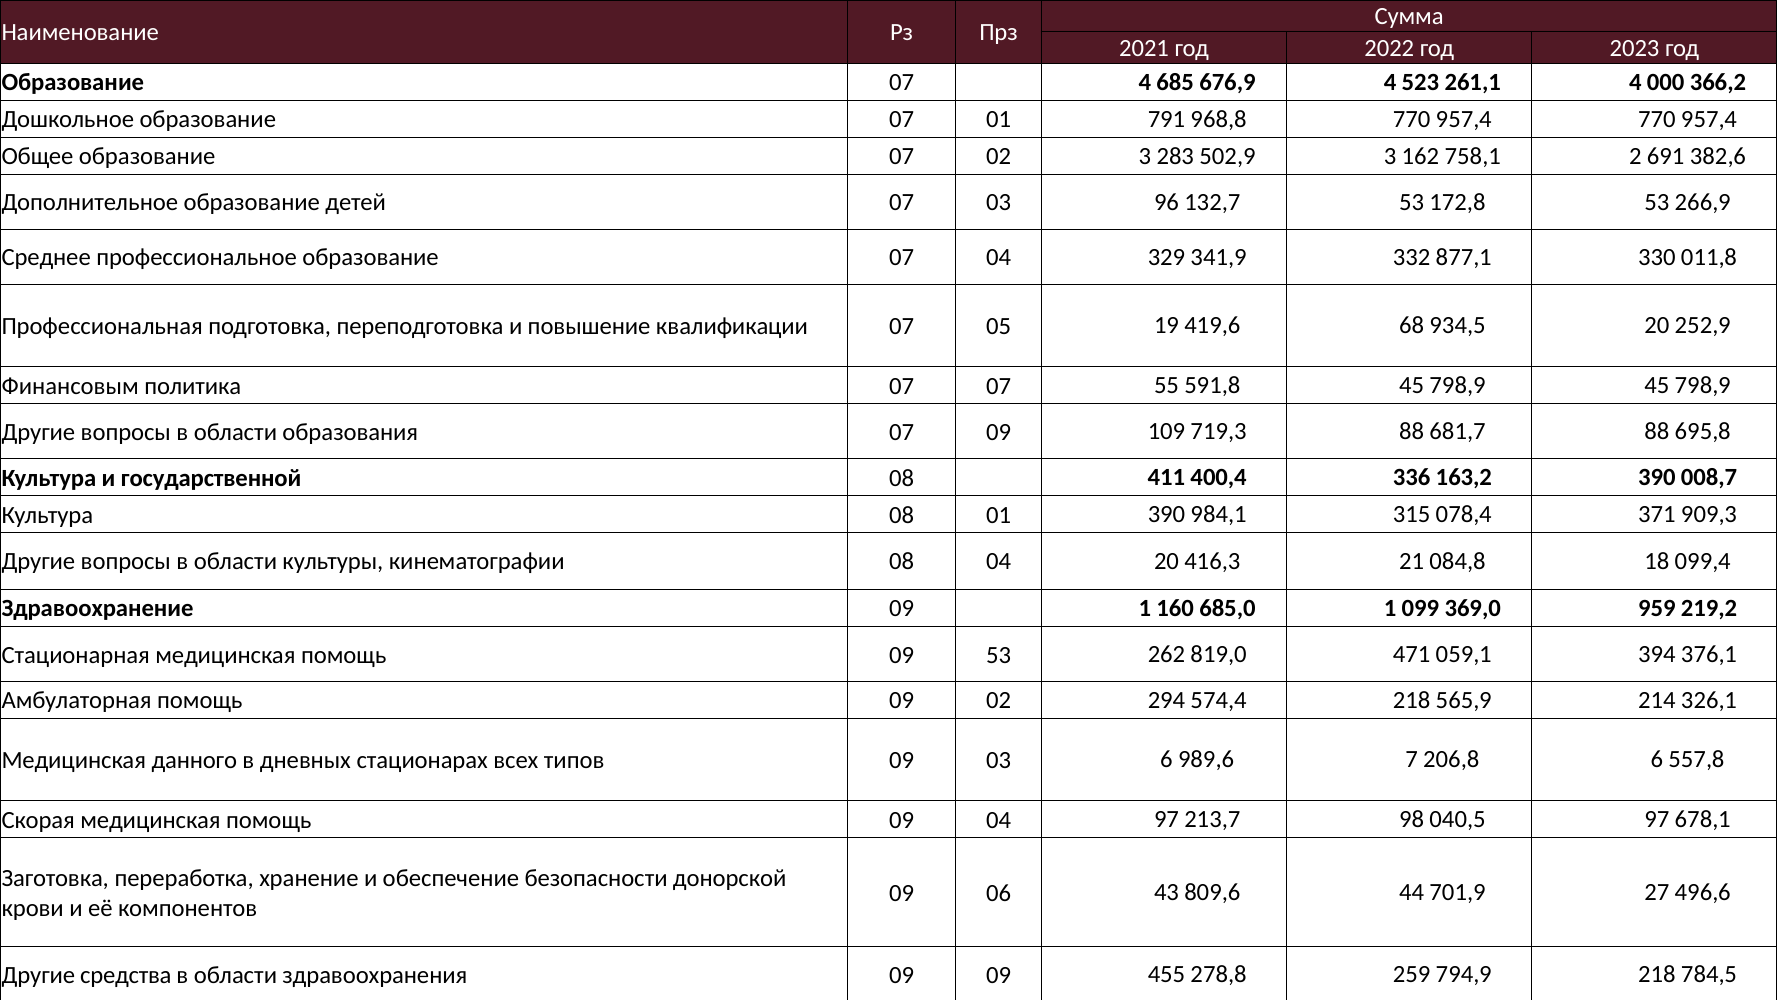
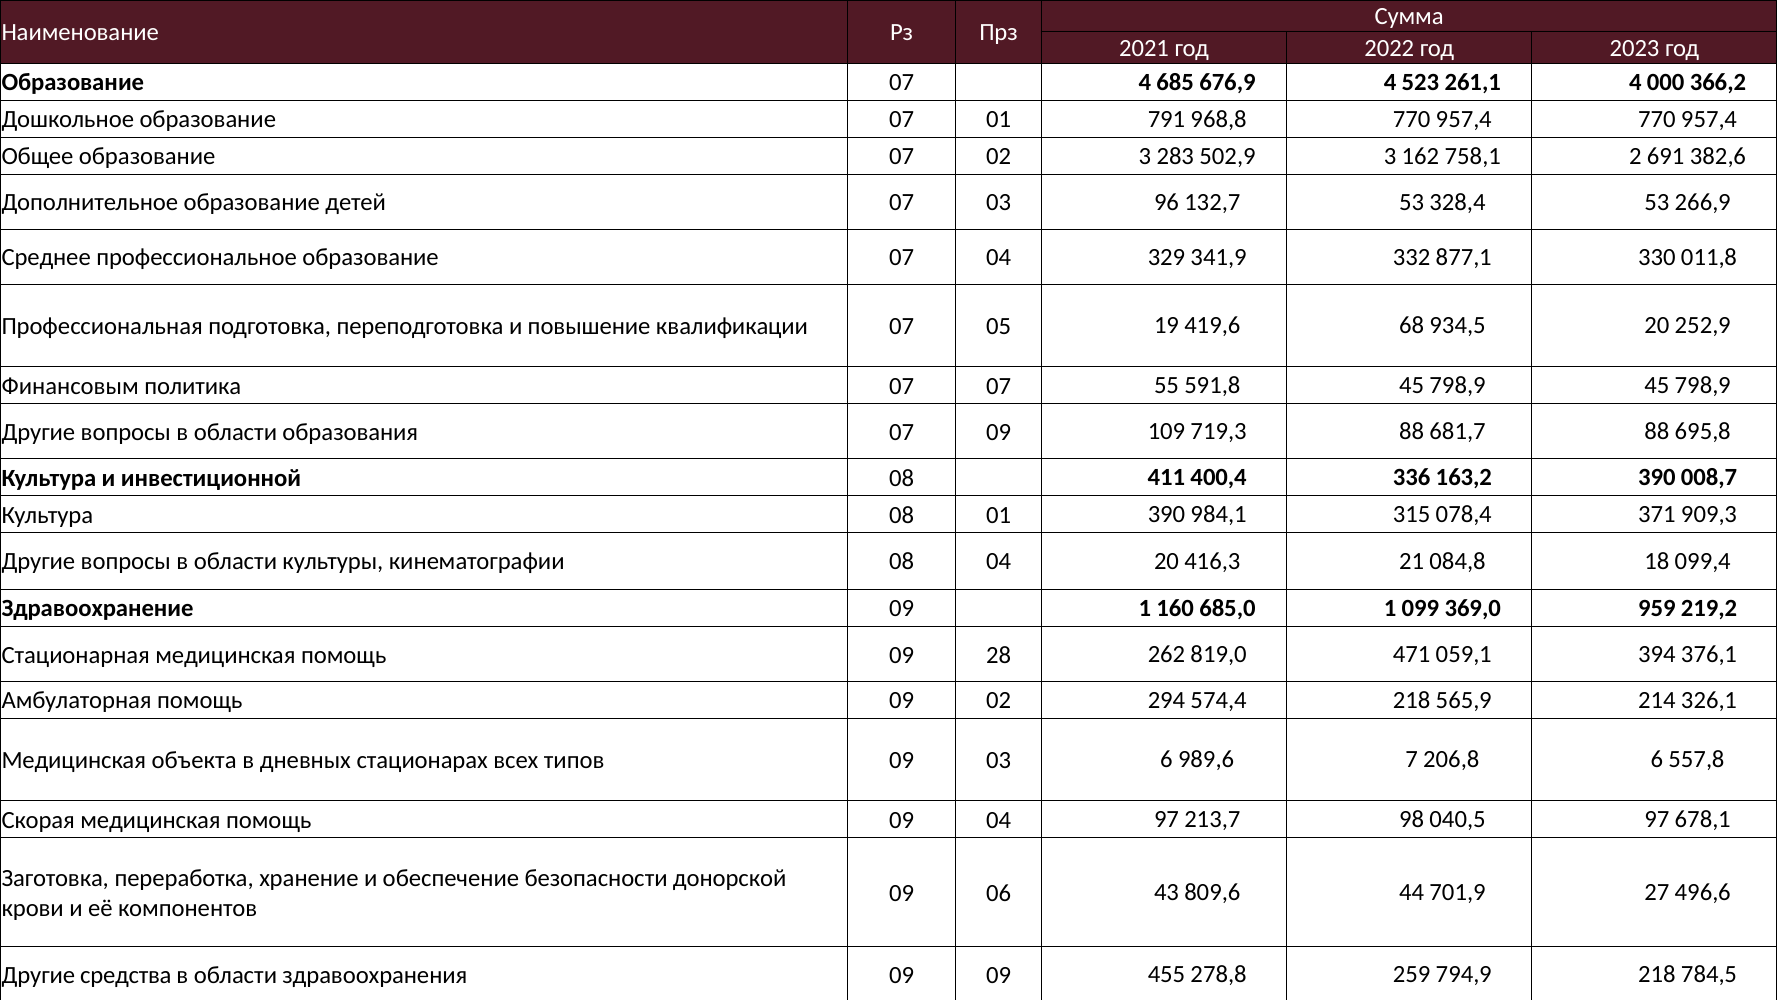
172,8: 172,8 -> 328,4 (1457, 202)
государственной: государственной -> инвестиционной (211, 478)
09 53: 53 -> 28 (999, 655)
данного: данного -> объекта (194, 760)
